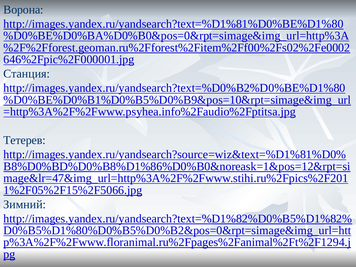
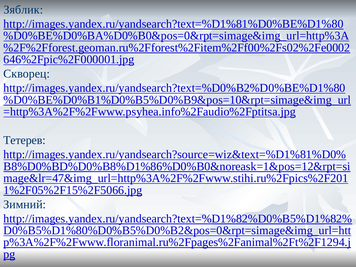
Ворона: Ворона -> Зяблик (23, 10)
Станция: Станция -> Скворец (27, 74)
